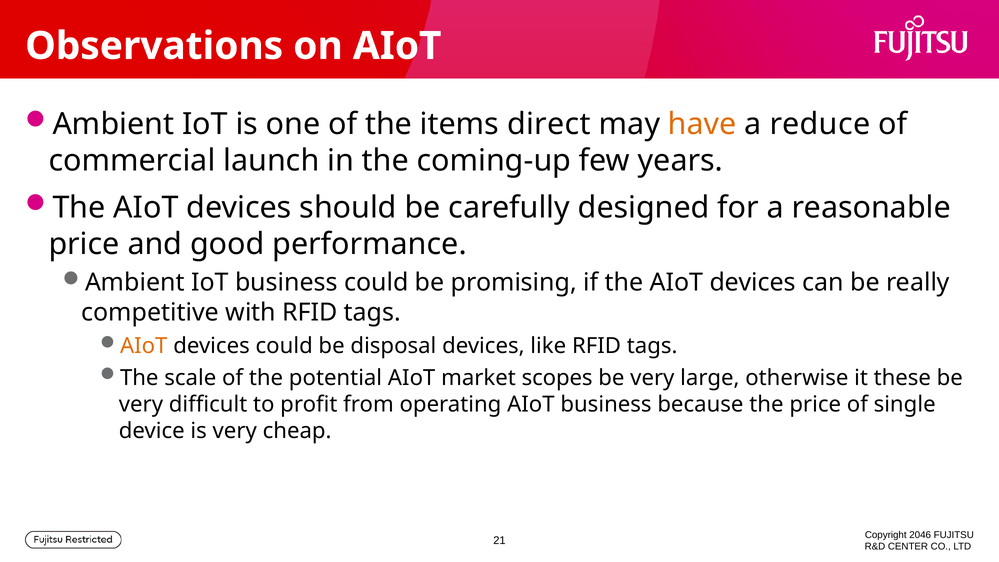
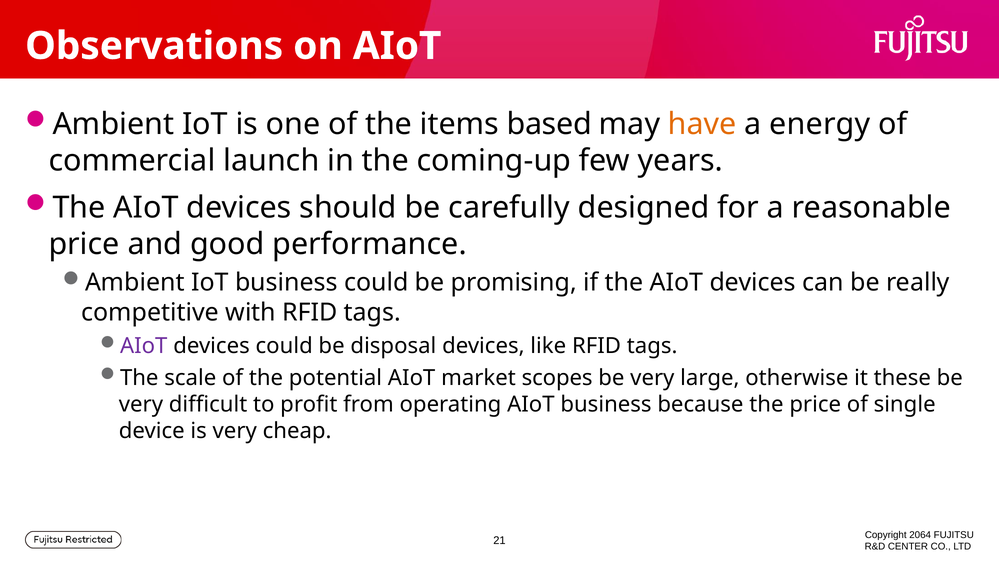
direct: direct -> based (549, 124)
reduce: reduce -> energy (820, 124)
AIoT colour: orange -> purple (144, 346)
2046: 2046 -> 2064 (920, 535)
